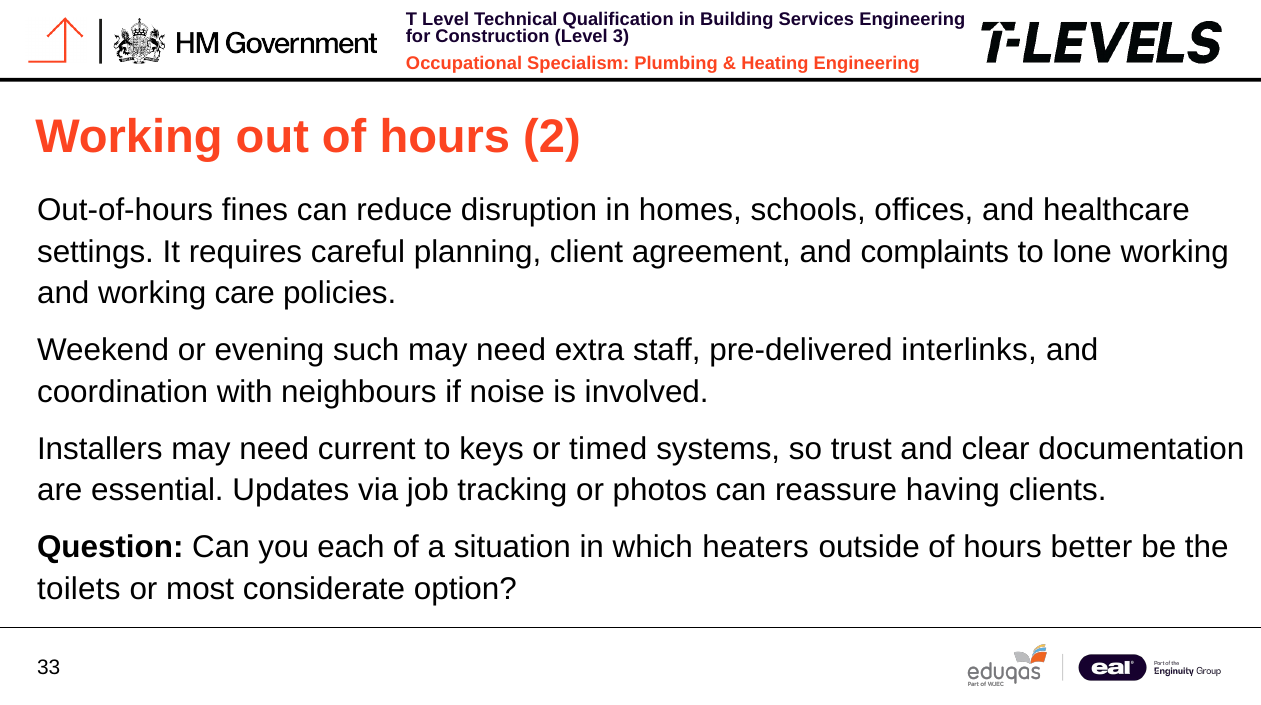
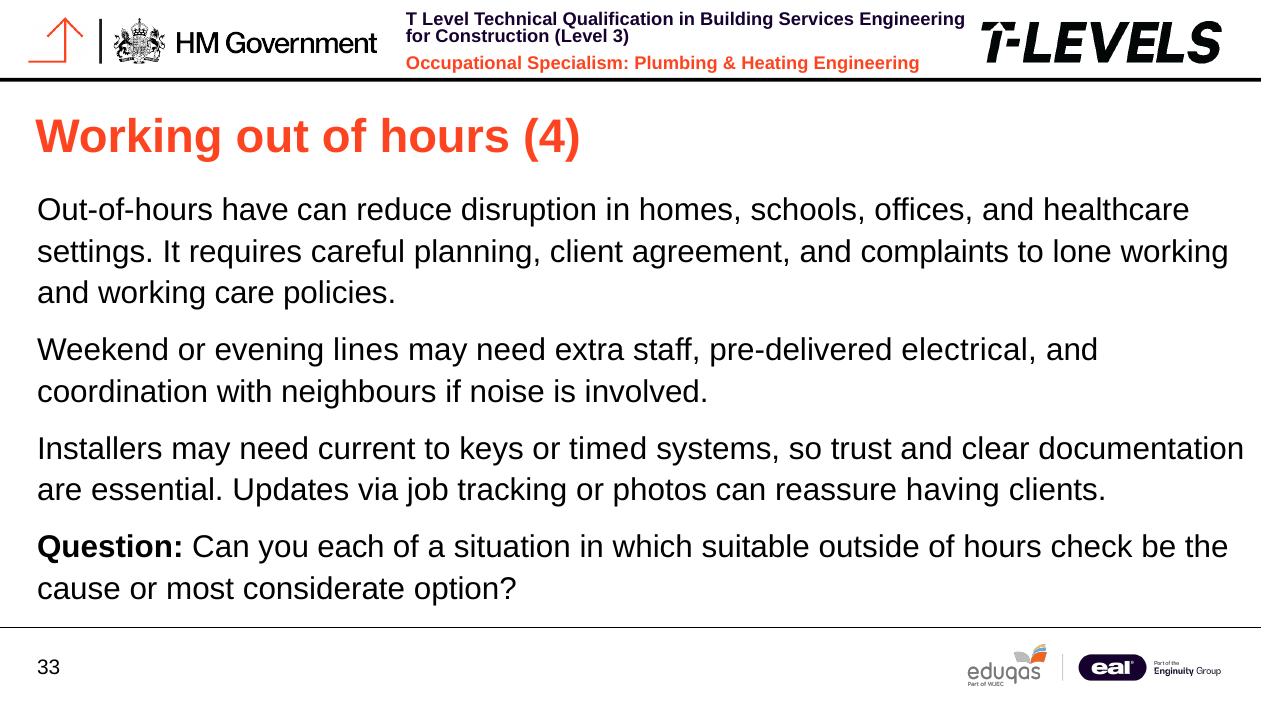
2: 2 -> 4 (552, 137)
fines: fines -> have (255, 210)
such: such -> lines (366, 350)
interlinks: interlinks -> electrical (969, 350)
heaters: heaters -> suitable (756, 547)
better: better -> check (1092, 547)
toilets: toilets -> cause (79, 589)
